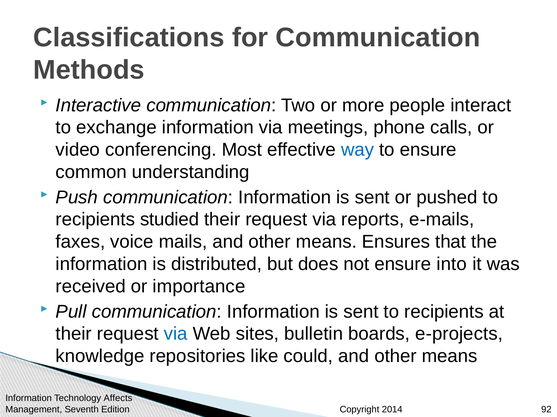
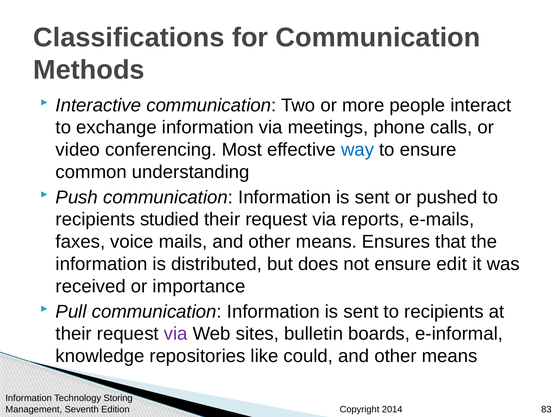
into: into -> edit (452, 264)
via colour: blue -> purple (176, 334)
e-projects: e-projects -> e-informal (459, 334)
Affects: Affects -> Storing (118, 399)
92: 92 -> 83 (546, 410)
